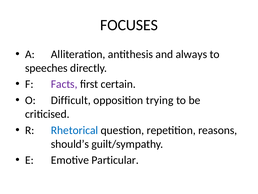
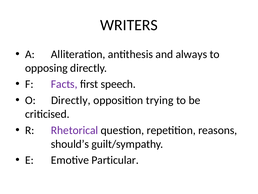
FOCUSES: FOCUSES -> WRITERS (129, 25)
speeches: speeches -> opposing (46, 68)
certain: certain -> speech (118, 84)
O Difficult: Difficult -> Directly (71, 100)
Rhetorical colour: blue -> purple (75, 130)
